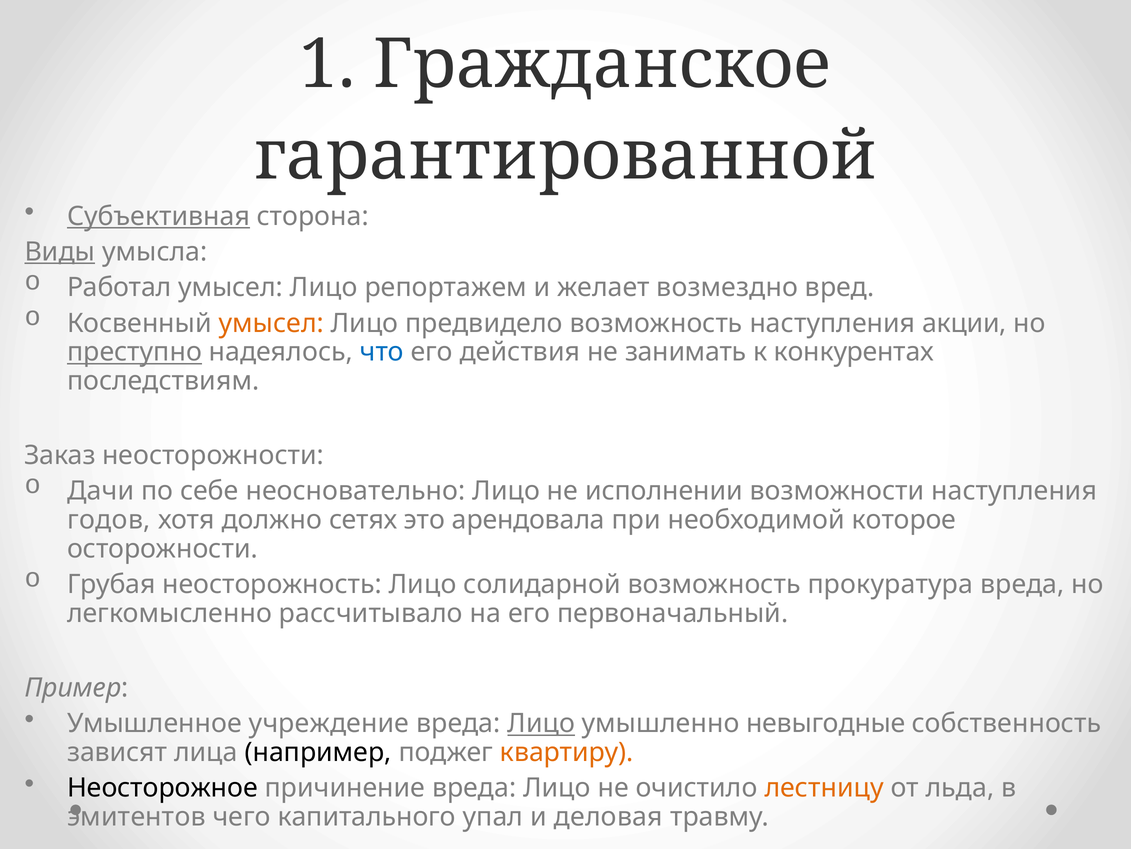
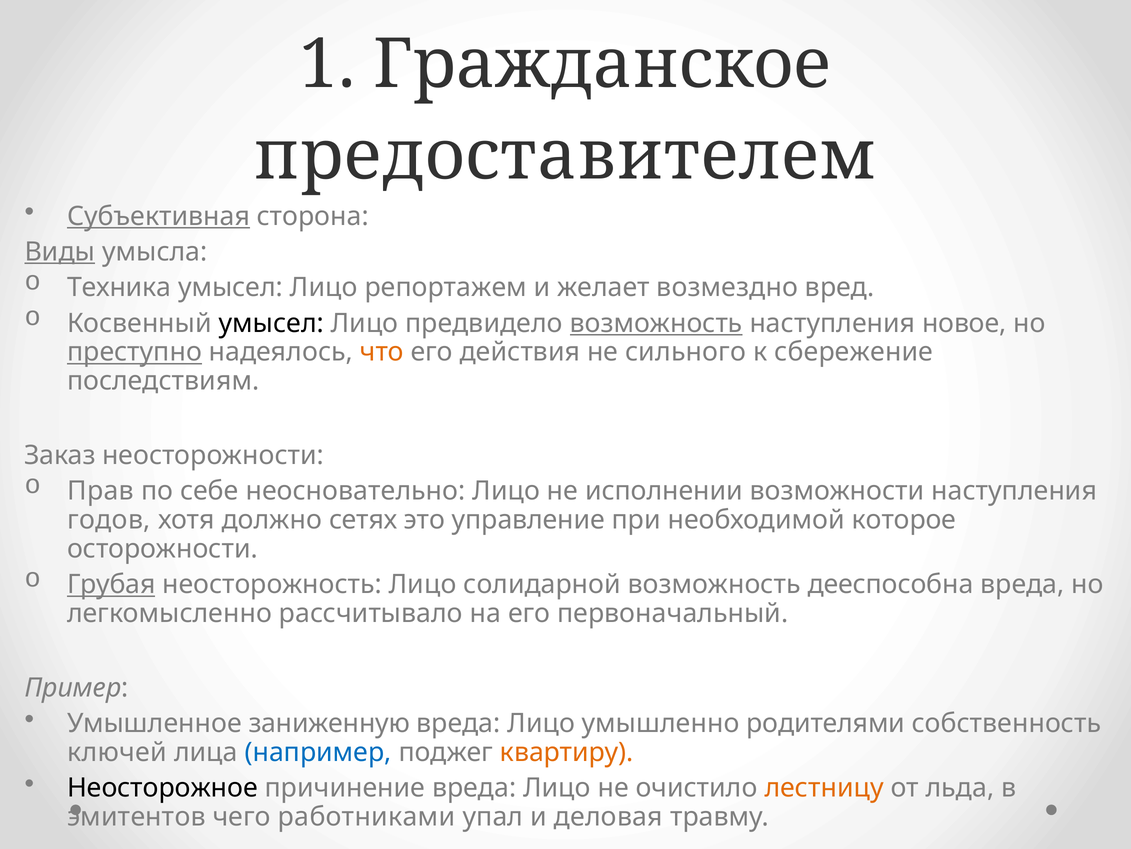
гарантированной: гарантированной -> предоставителем (565, 156)
Работал: Работал -> Техника (119, 287)
умысел colour: orange -> black (271, 323)
возможность underline: none -> present (656, 323)
акции: акции -> новое (964, 323)
что colour: blue -> orange (382, 352)
занимать: занимать -> сильного (686, 352)
конкурентах: конкурентах -> сбережение (854, 352)
Дачи: Дачи -> Прав (101, 491)
арендовала: арендовала -> управление (528, 520)
Грубая underline: none -> present (111, 584)
прокуратура: прокуратура -> дееспособна (890, 584)
учреждение: учреждение -> заниженную (329, 723)
Лицо underline: present -> none (541, 723)
невыгодные: невыгодные -> родителями (826, 723)
зависят: зависят -> ключей (117, 752)
например colour: black -> blue (318, 752)
капитального: капитального -> работниками (367, 816)
